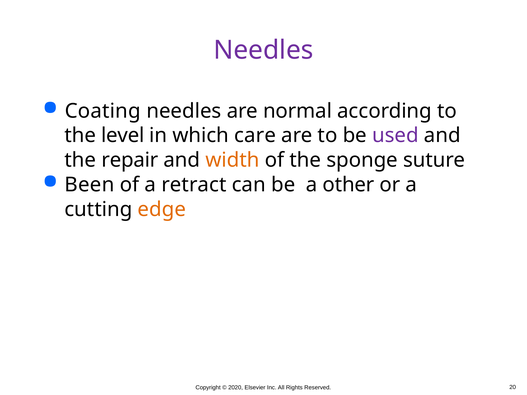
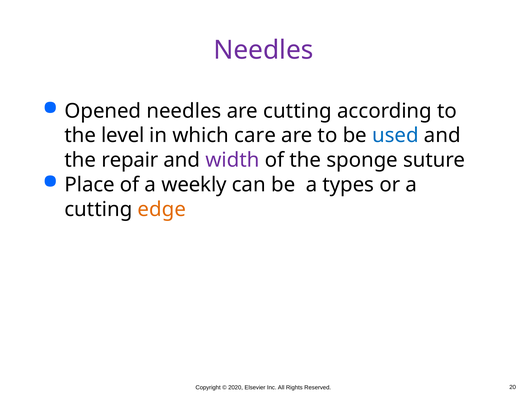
Coating: Coating -> Opened (103, 111)
are normal: normal -> cutting (297, 111)
used colour: purple -> blue (395, 136)
width colour: orange -> purple (233, 160)
Been: Been -> Place (90, 185)
retract: retract -> weekly (194, 185)
other: other -> types (348, 185)
